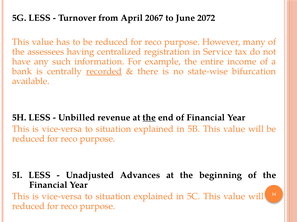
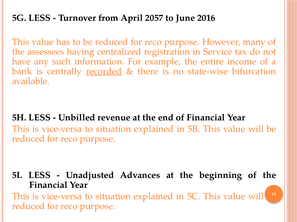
2067: 2067 -> 2057 (154, 18)
2072: 2072 -> 2016 (206, 18)
the underline: present -> none (149, 118)
